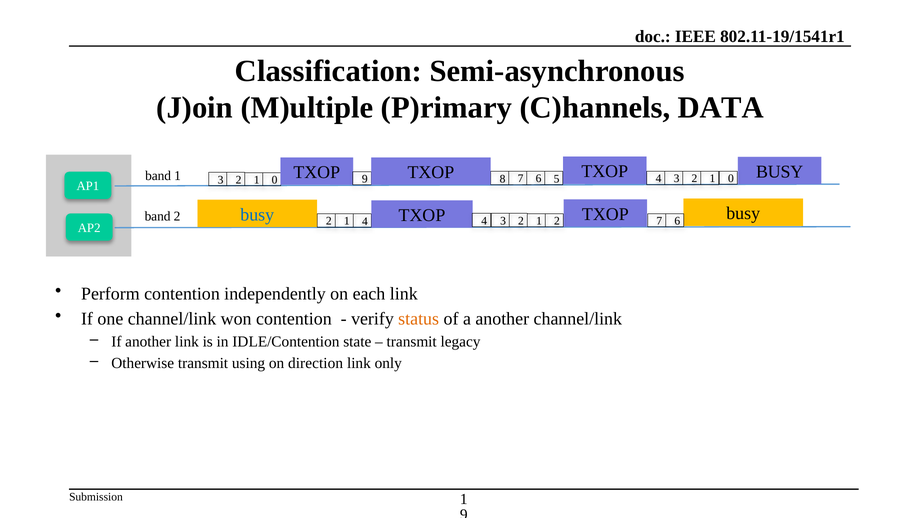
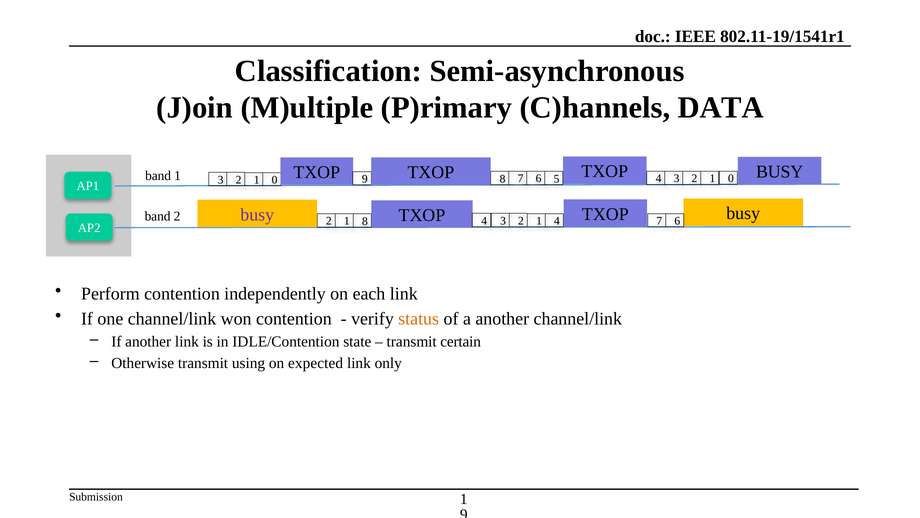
busy colour: blue -> purple (257, 214)
2: 2 -> 4 (557, 221)
4: 4 -> 8 (365, 221)
legacy: legacy -> certain (461, 341)
direction: direction -> expected (316, 363)
